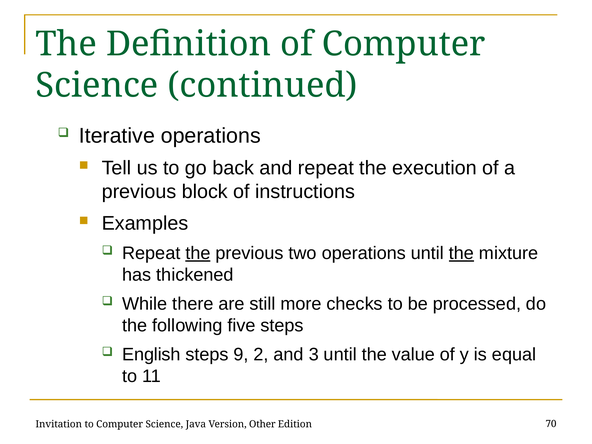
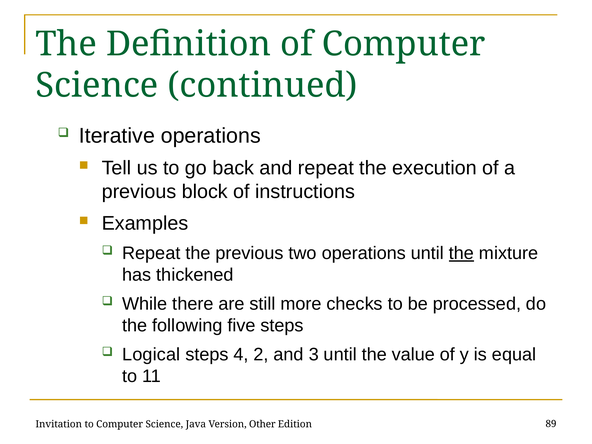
the underline: present -> none (198, 253)
English: English -> Logical (151, 354)
9: 9 -> 4 (241, 354)
70: 70 -> 89 (551, 424)
